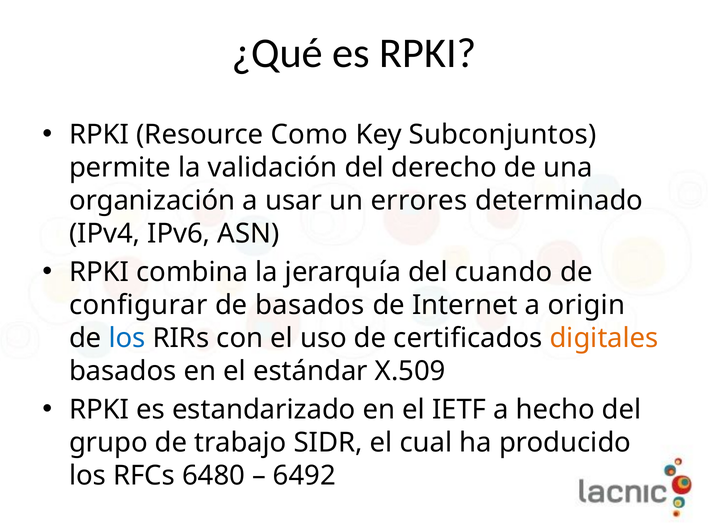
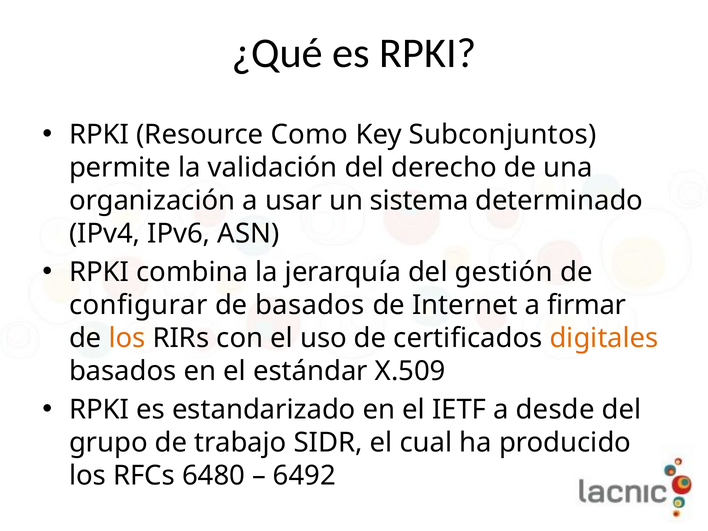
errores: errores -> sistema (419, 201)
cuando: cuando -> gestión (504, 272)
origin: origin -> firmar (587, 305)
los colour: blue -> orange (127, 338)
hecho: hecho -> desde (555, 410)
